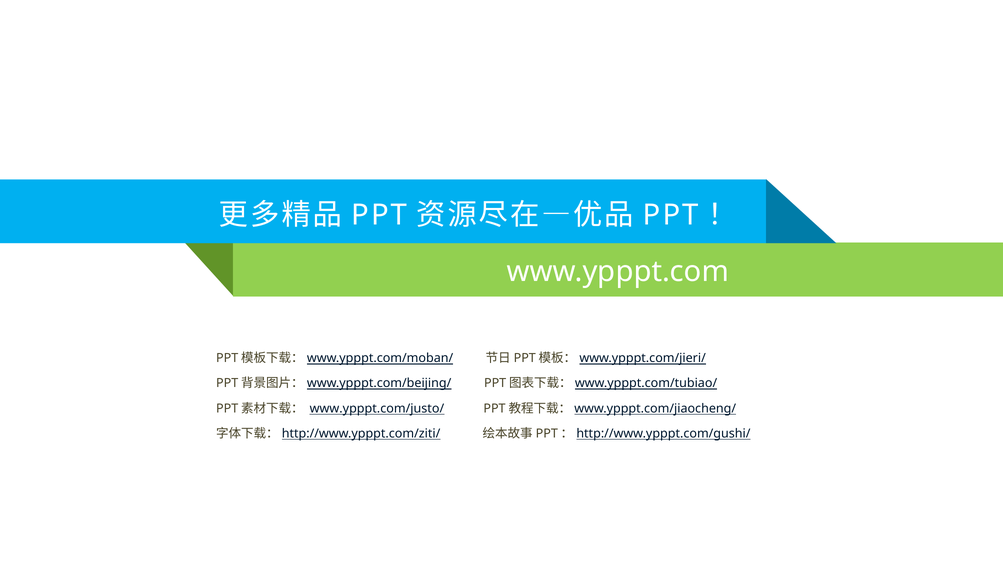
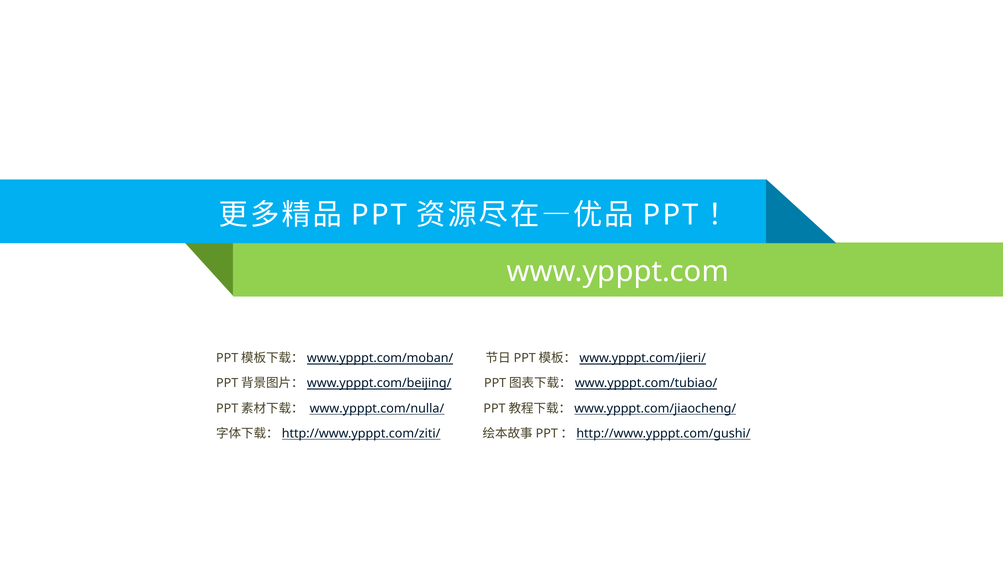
www.ypppt.com/justo/: www.ypppt.com/justo/ -> www.ypppt.com/nulla/ (377, 409)
